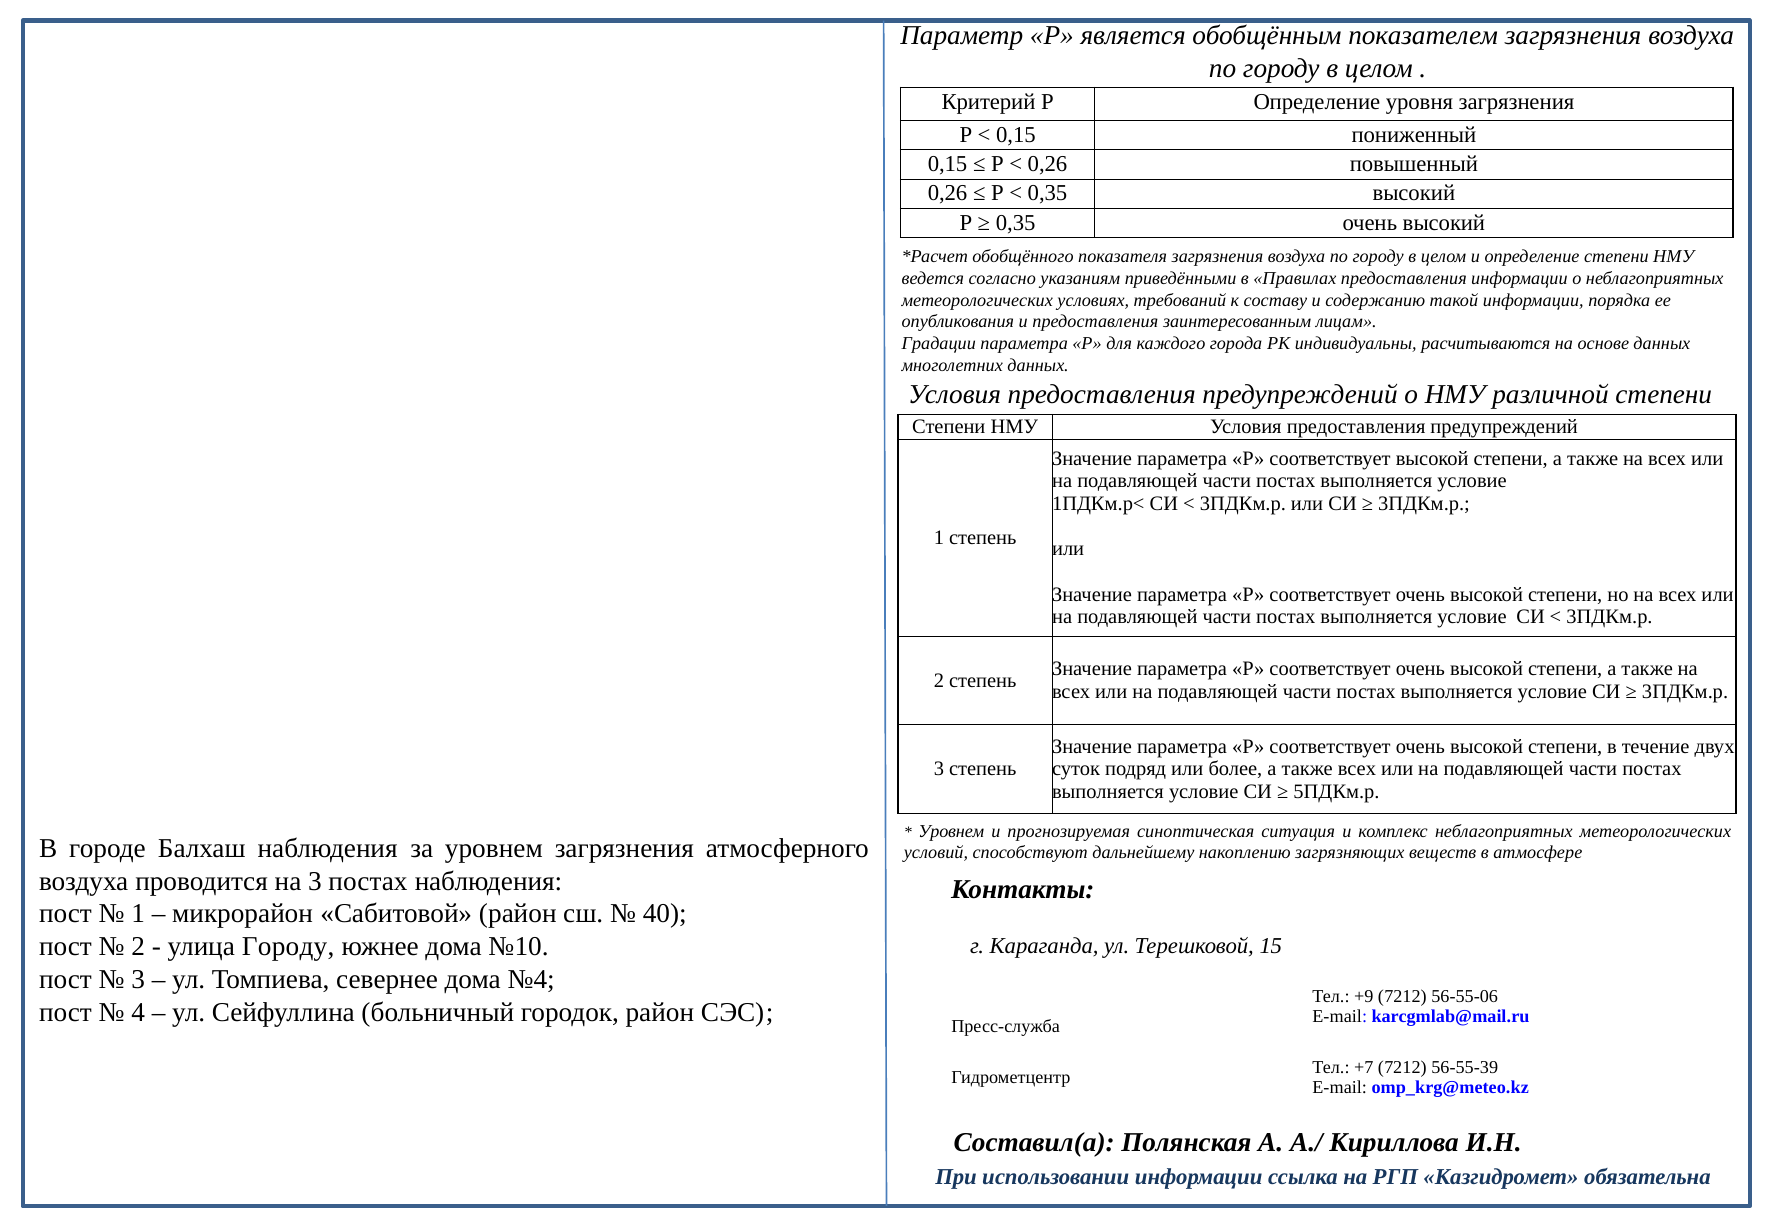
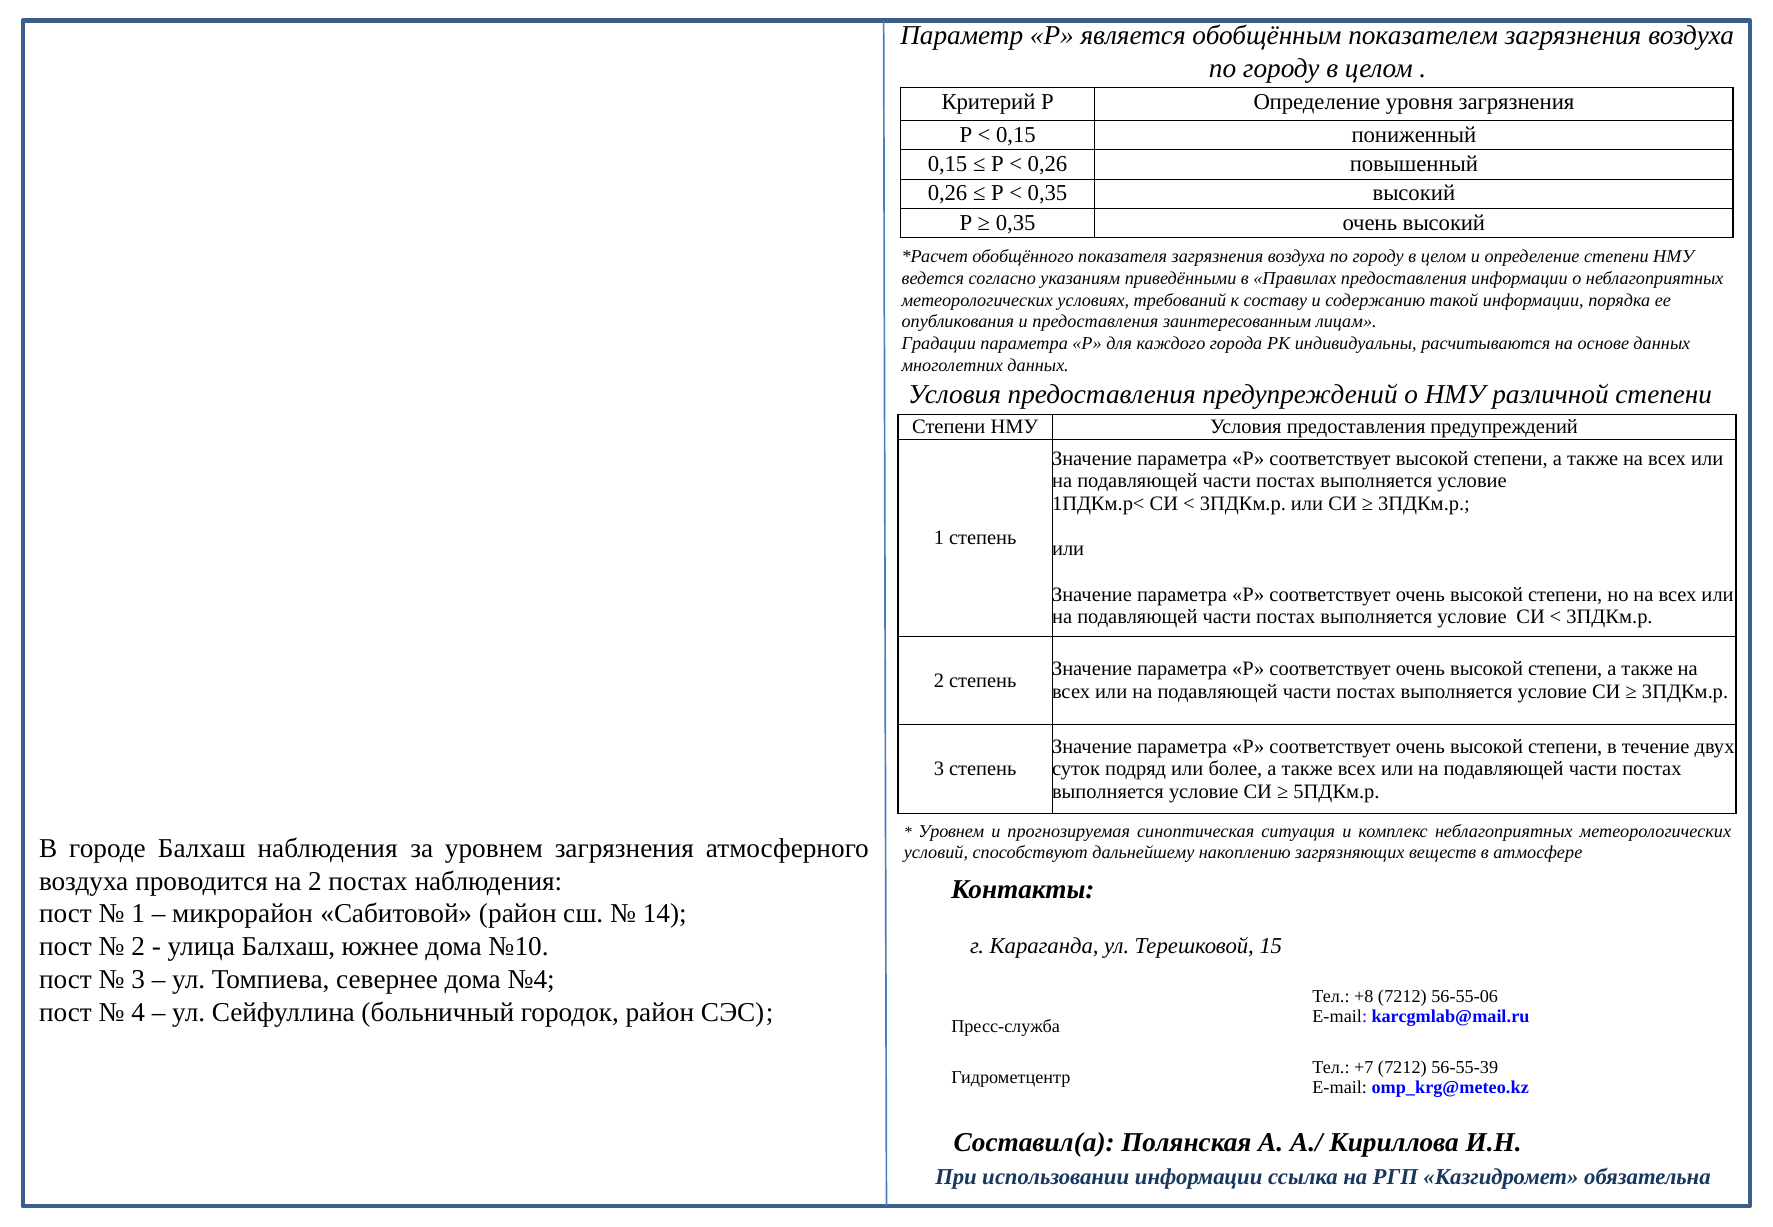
на 3: 3 -> 2 (315, 881)
40: 40 -> 14 (665, 914)
улица Городу: Городу -> Балхаш (288, 947)
+9: +9 -> +8 (1364, 997)
